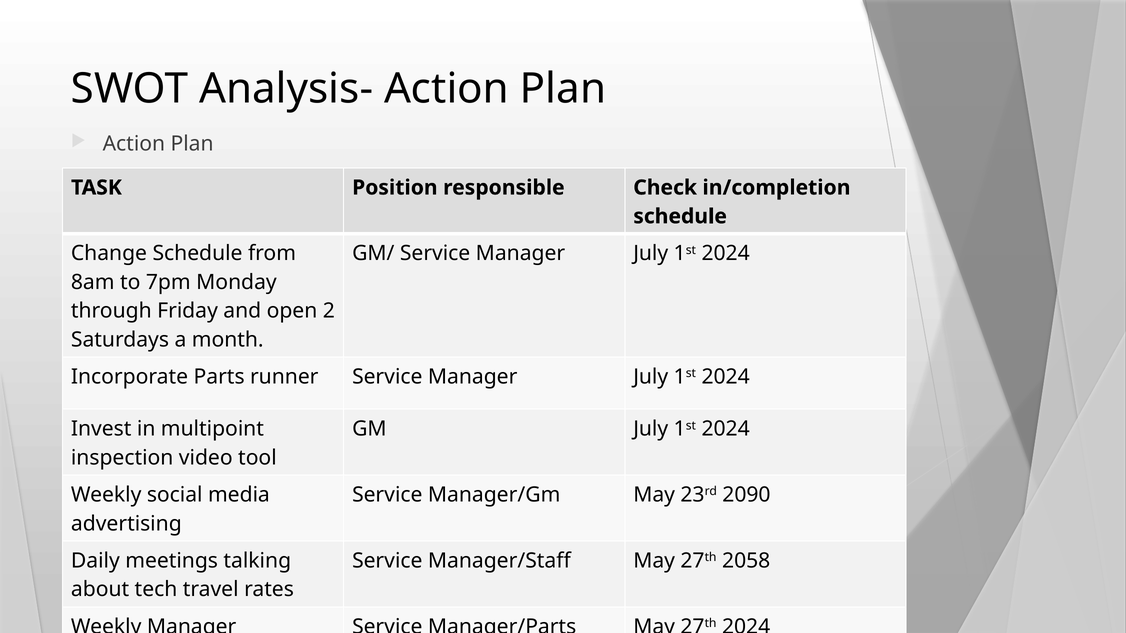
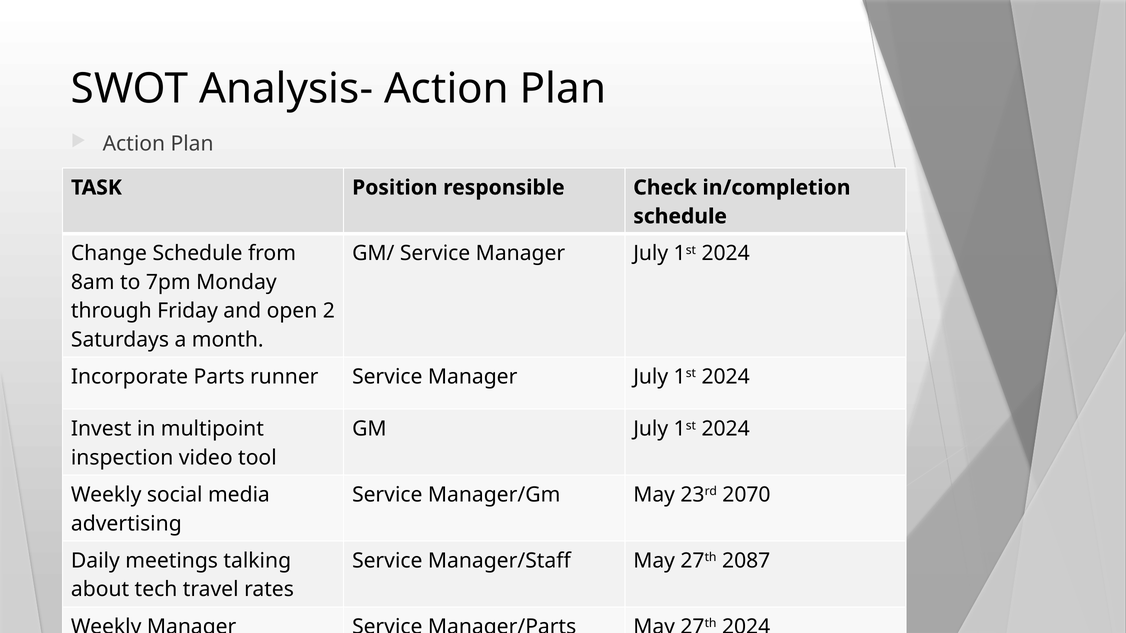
2090: 2090 -> 2070 (746, 495)
2058: 2058 -> 2087 (746, 561)
